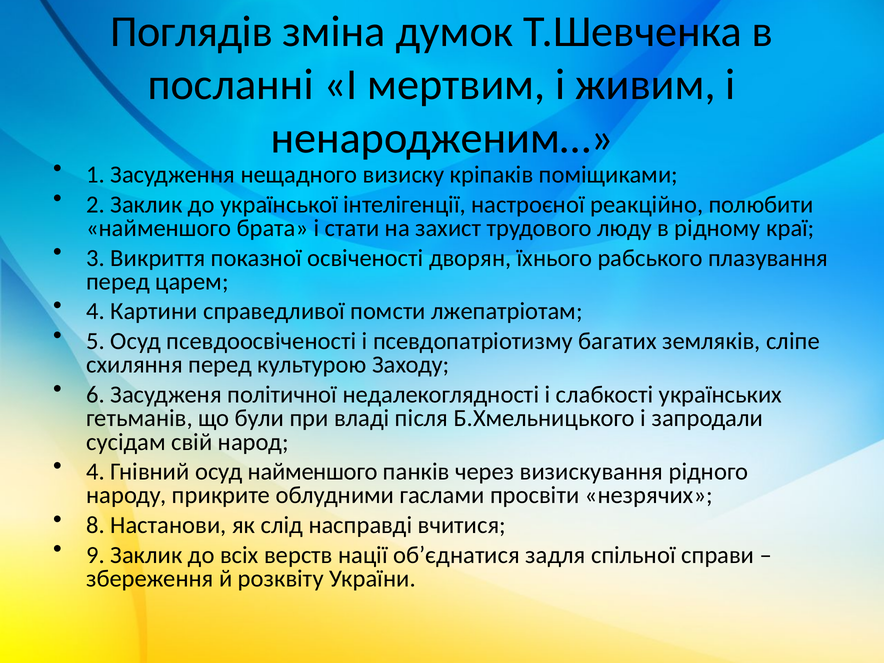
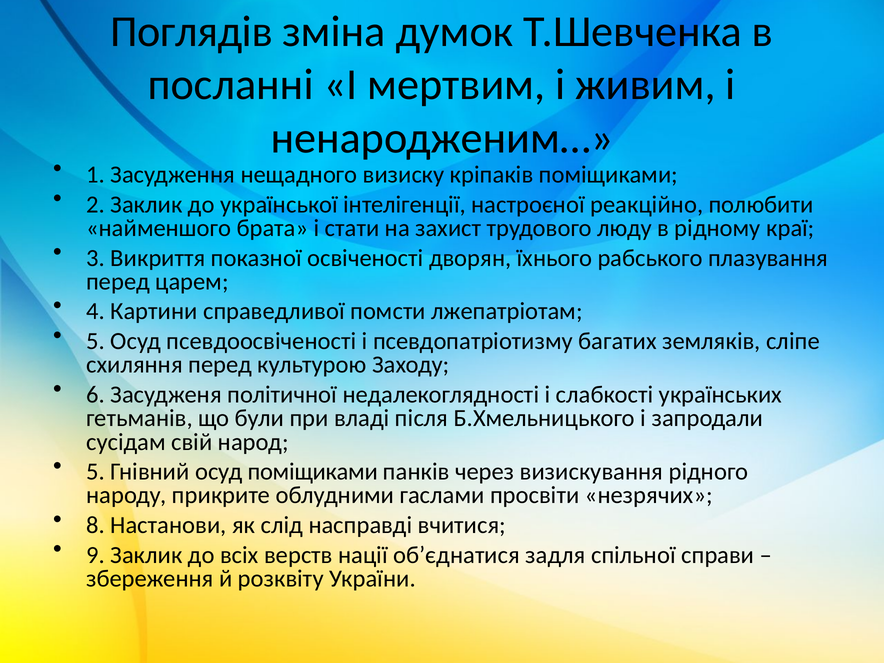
4: 4 -> 5 (96, 472)
осуд найменшого: найменшого -> поміщиками (313, 472)
